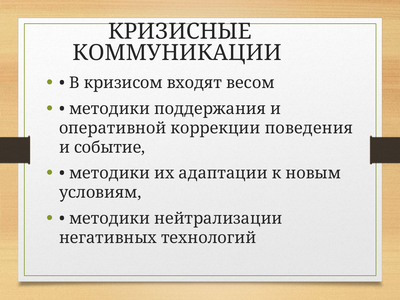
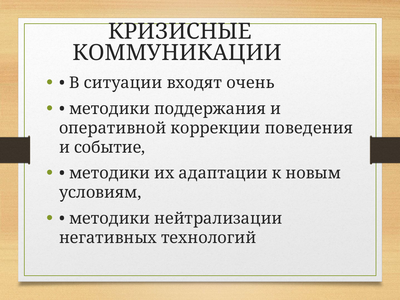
кризисом: кризисом -> ситуации (123, 83)
весом: весом -> очень (250, 83)
